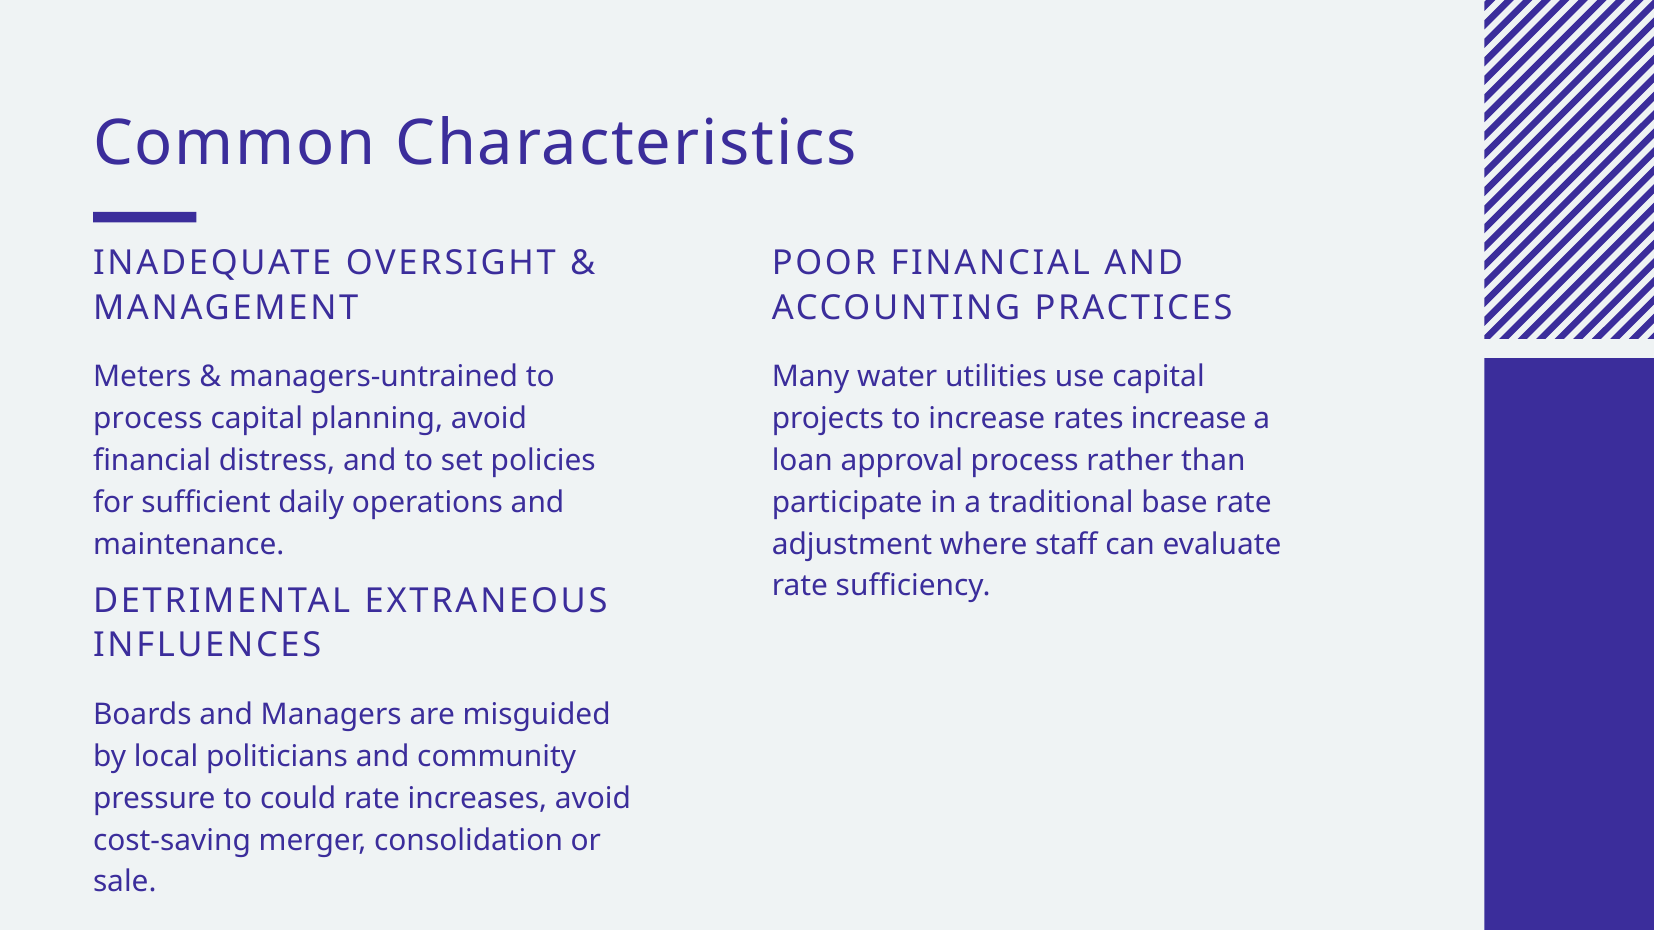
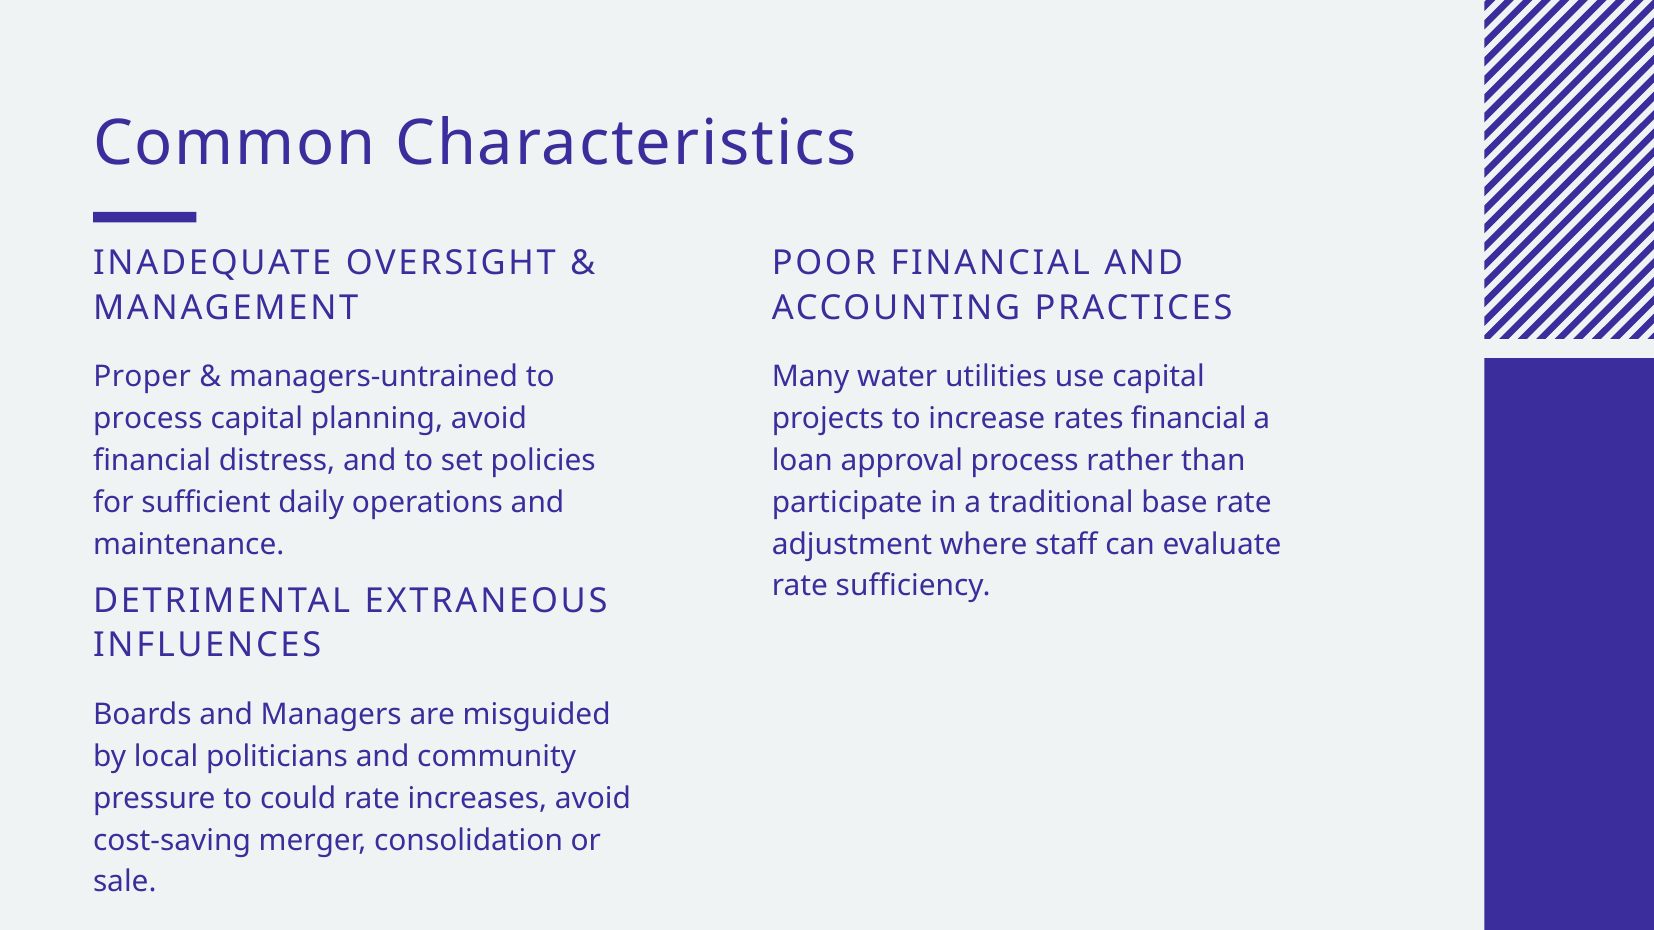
Meters: Meters -> Proper (142, 377)
rates increase: increase -> financial (1189, 419)
